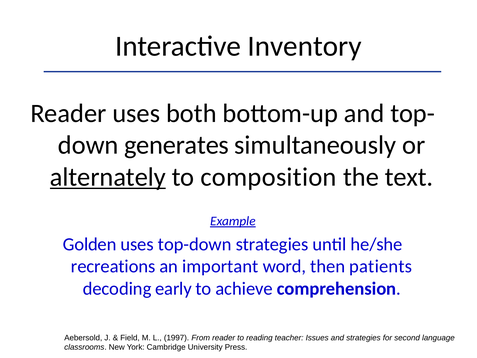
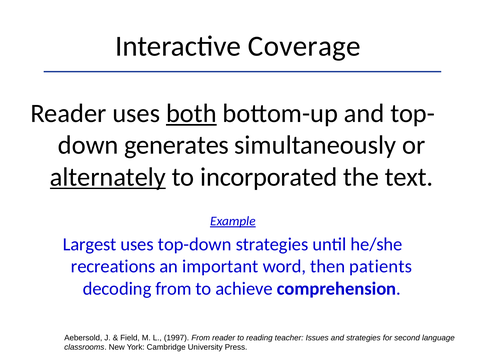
Inventory: Inventory -> Coverage (304, 46)
both underline: none -> present (191, 113)
composition: composition -> incorporated (269, 177)
Golden: Golden -> Largest (90, 244)
decoding early: early -> from (174, 289)
